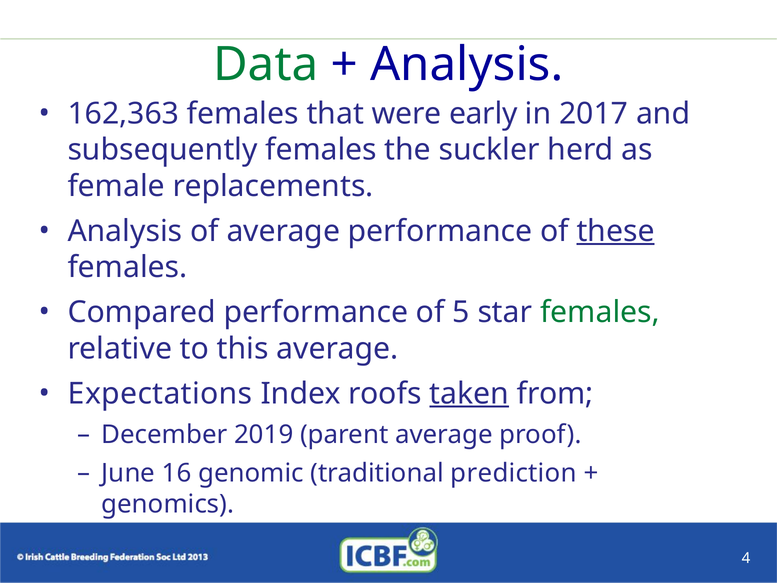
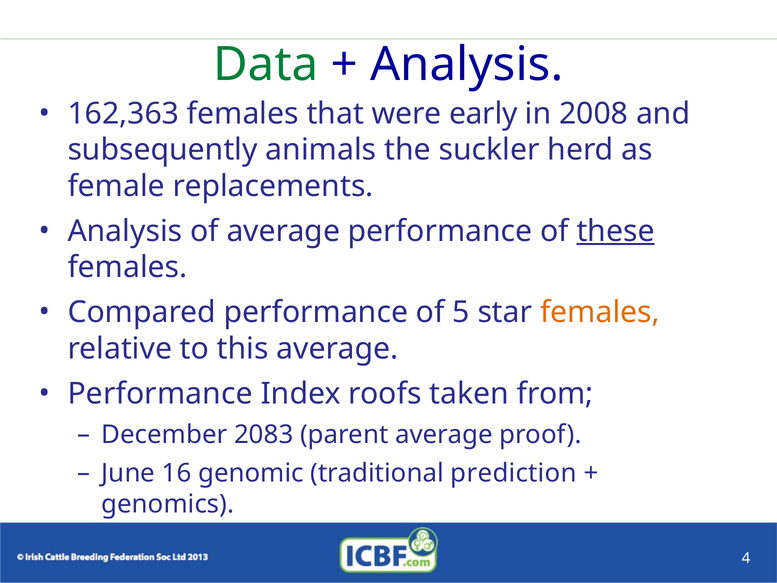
2017: 2017 -> 2008 (594, 114)
subsequently females: females -> animals (321, 150)
females colour: green -> orange (600, 312)
Expectations: Expectations -> Performance (160, 393)
taken underline: present -> none (469, 393)
2019: 2019 -> 2083 (264, 434)
